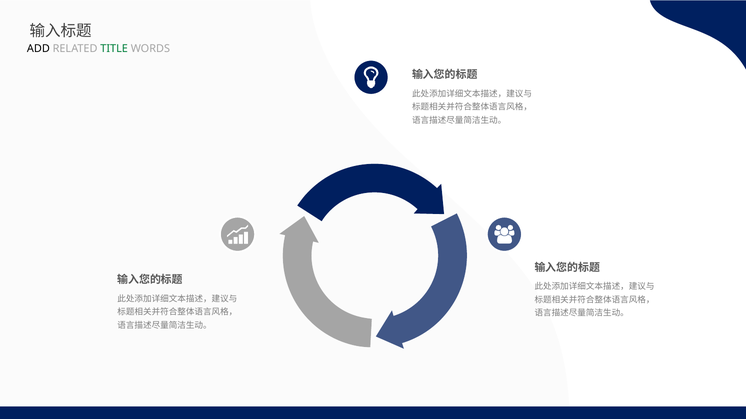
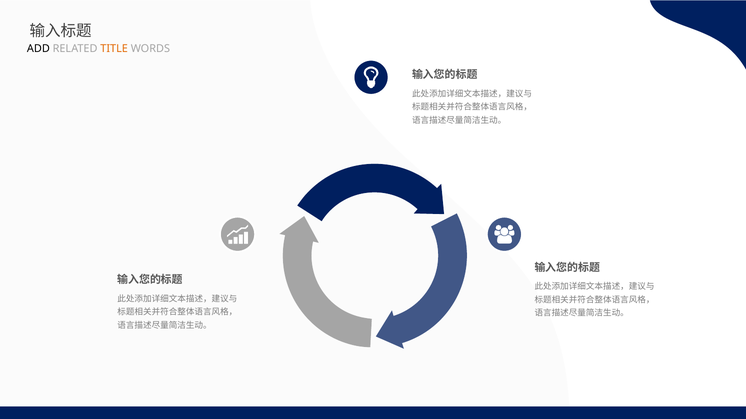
TITLE colour: green -> orange (114, 49)
